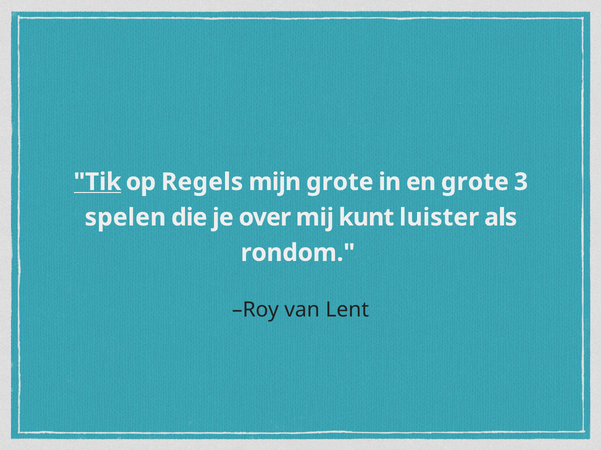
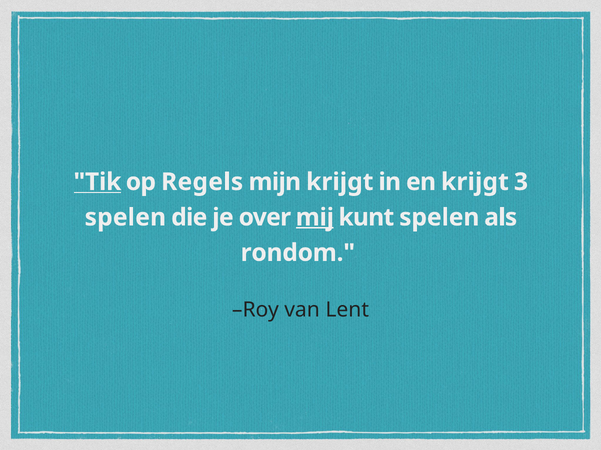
mijn grote: grote -> krijgt (340, 182)
en grote: grote -> krijgt (475, 182)
mij underline: none -> present (315, 218)
kunt luister: luister -> spelen (439, 218)
